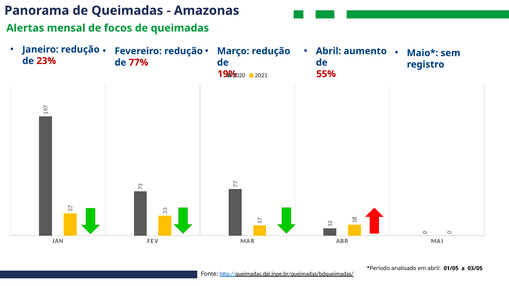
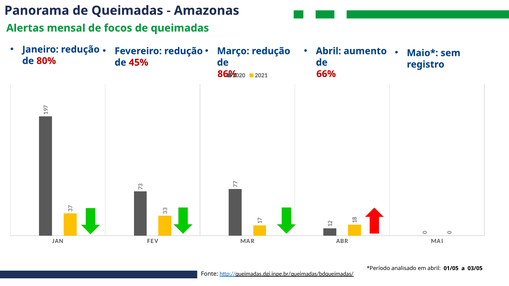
23%: 23% -> 80% (46, 61)
77%: 77% -> 45% (139, 63)
19%: 19% -> 86% (227, 74)
55%: 55% -> 66% (326, 74)
